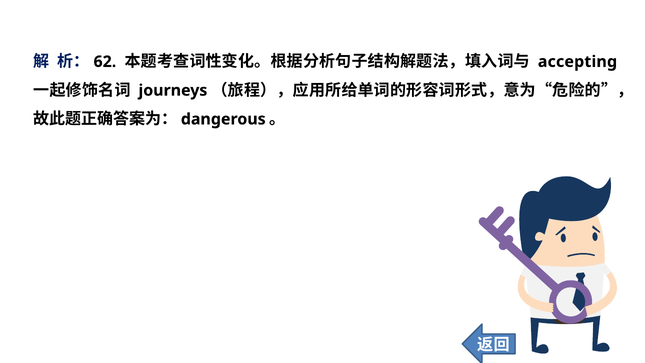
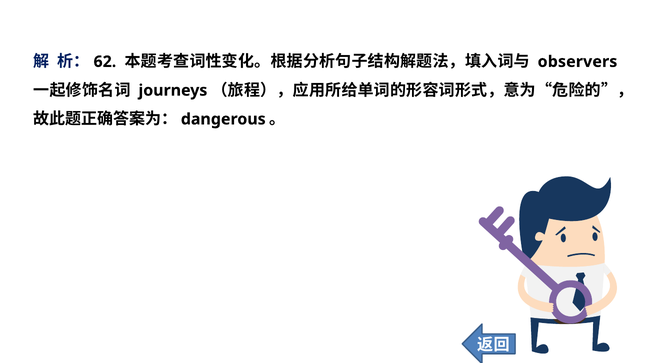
accepting: accepting -> observers (577, 62)
